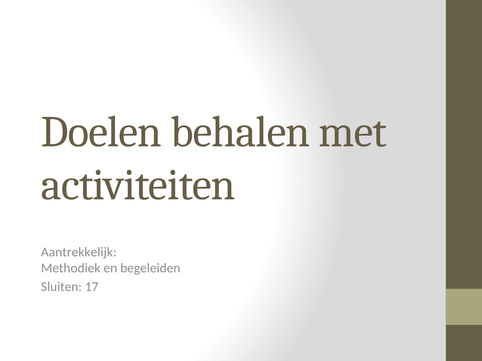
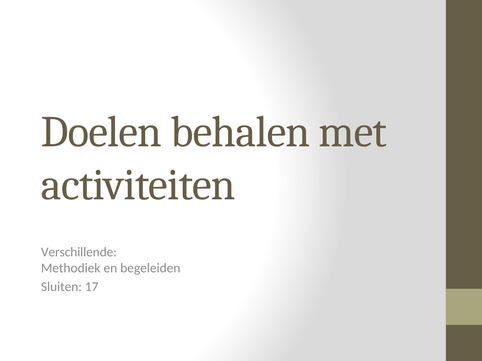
Aantrekkelijk: Aantrekkelijk -> Verschillende (79, 252)
